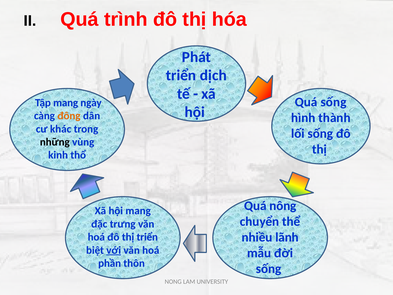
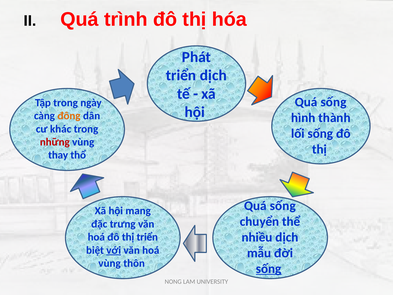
Tập mang: mang -> trong (66, 103)
những colour: black -> red (55, 142)
kinh: kinh -> thay (58, 155)
nông: nông -> sống (283, 206)
nhiều lãnh: lãnh -> dịch (287, 237)
phần: phần -> vùng (110, 263)
sống underline: none -> present (269, 268)
